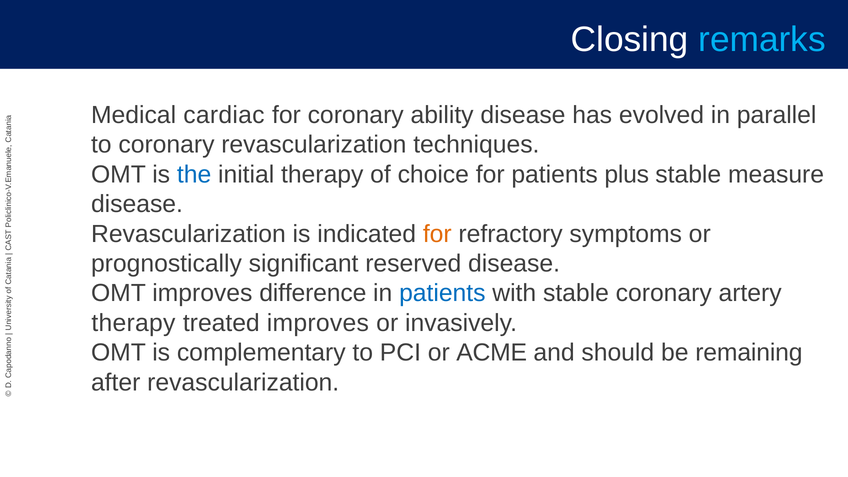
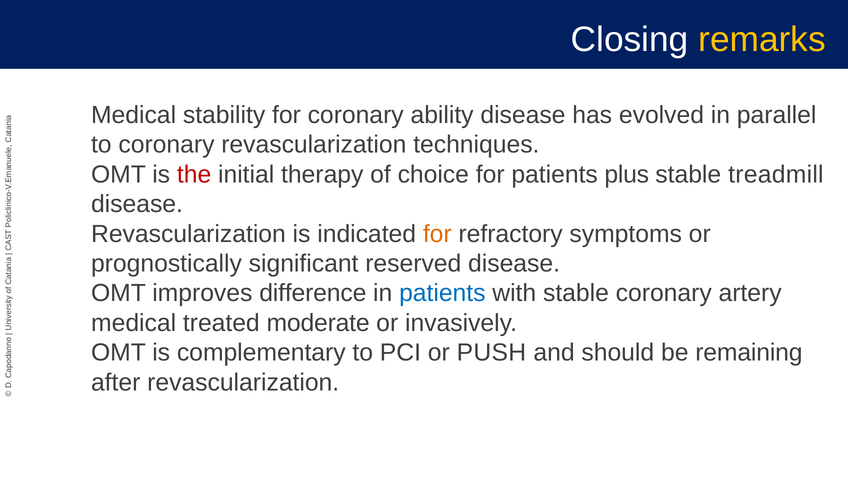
remarks colour: light blue -> yellow (762, 40)
cardiac: cardiac -> stability (224, 115)
the colour: blue -> red (194, 174)
measure: measure -> treadmill (776, 174)
therapy: therapy -> medical (134, 323)
treated improves: improves -> moderate (318, 323)
ACME: ACME -> PUSH (491, 353)
